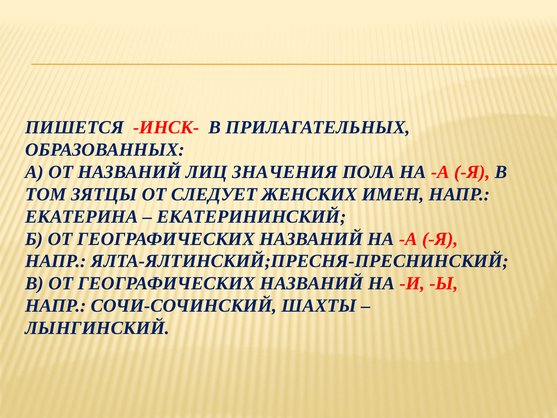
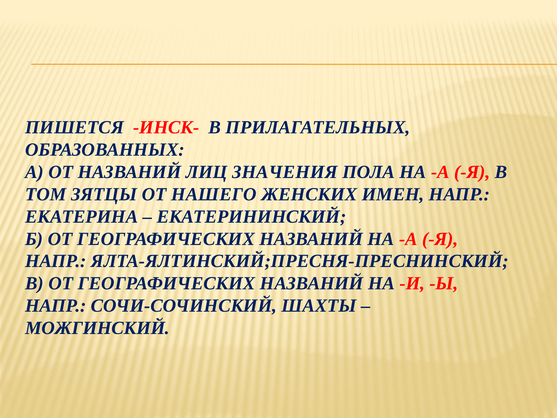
СЛЕДУЕТ: СЛЕДУЕТ -> НАШЕГО (214, 194)
ЛЫНГИНСКИЙ: ЛЫНГИНСКИЙ -> МОЖГИНСКИЙ (97, 328)
